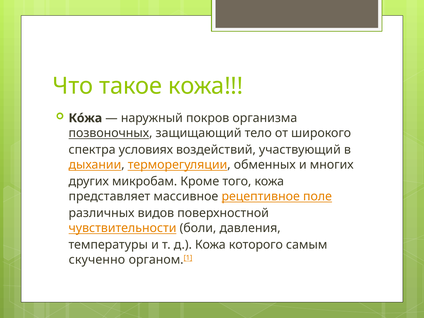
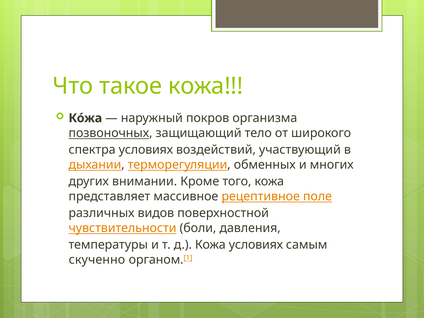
микробам: микробам -> внимании (145, 181)
Кожа которого: которого -> условиях (256, 245)
